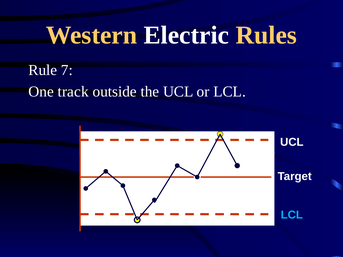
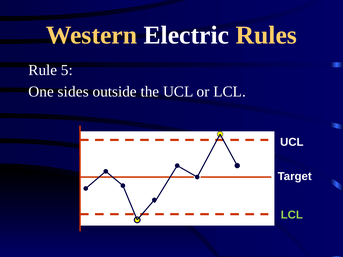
7: 7 -> 5 (67, 70)
track: track -> sides (73, 92)
LCL colour: light blue -> light green (292, 215)
